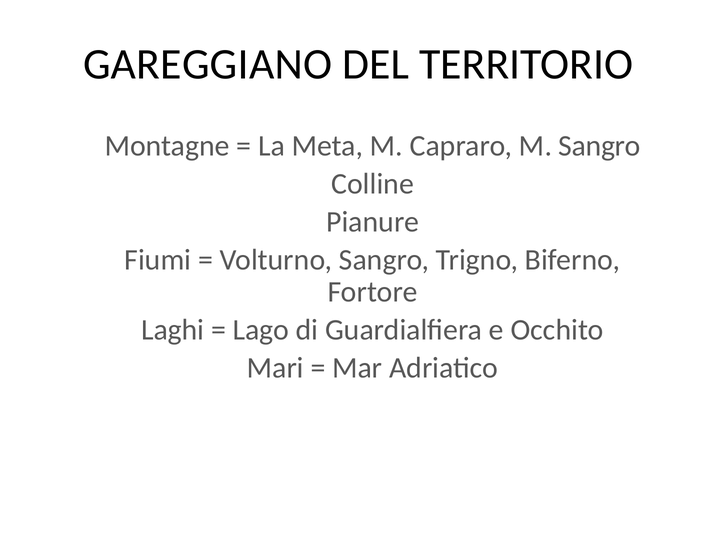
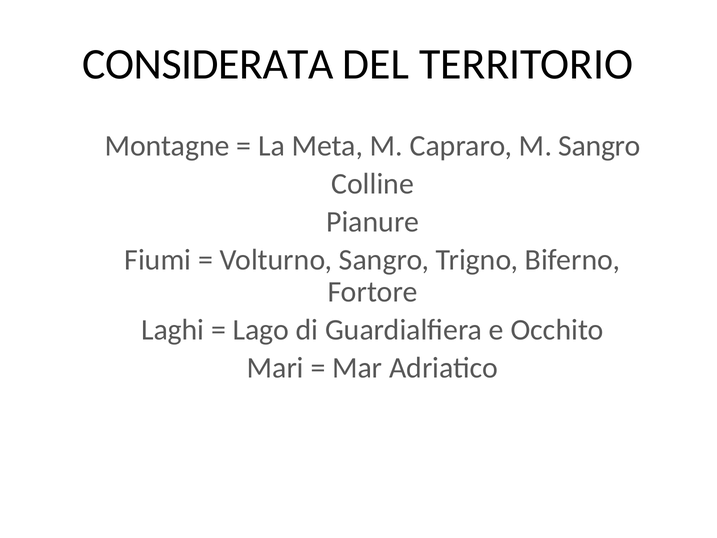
GAREGGIANO: GAREGGIANO -> CONSIDERATA (208, 64)
